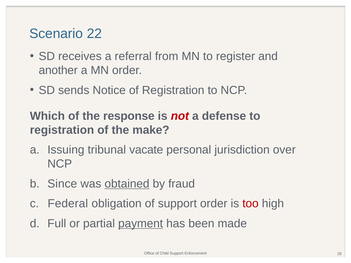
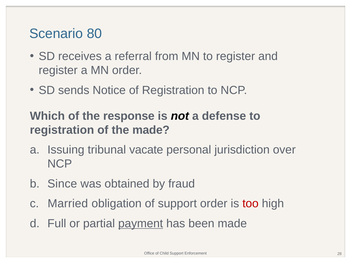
22: 22 -> 80 (94, 34)
another: another -> register (58, 70)
not colour: red -> black (180, 116)
the make: make -> made (151, 130)
obtained underline: present -> none (127, 184)
Federal: Federal -> Married (68, 204)
